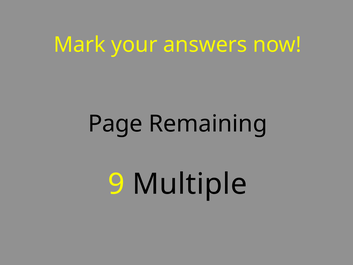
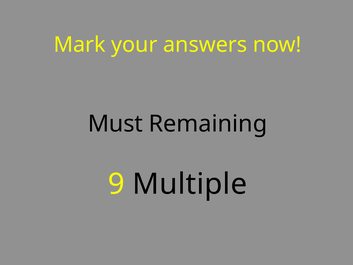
Page: Page -> Must (115, 124)
